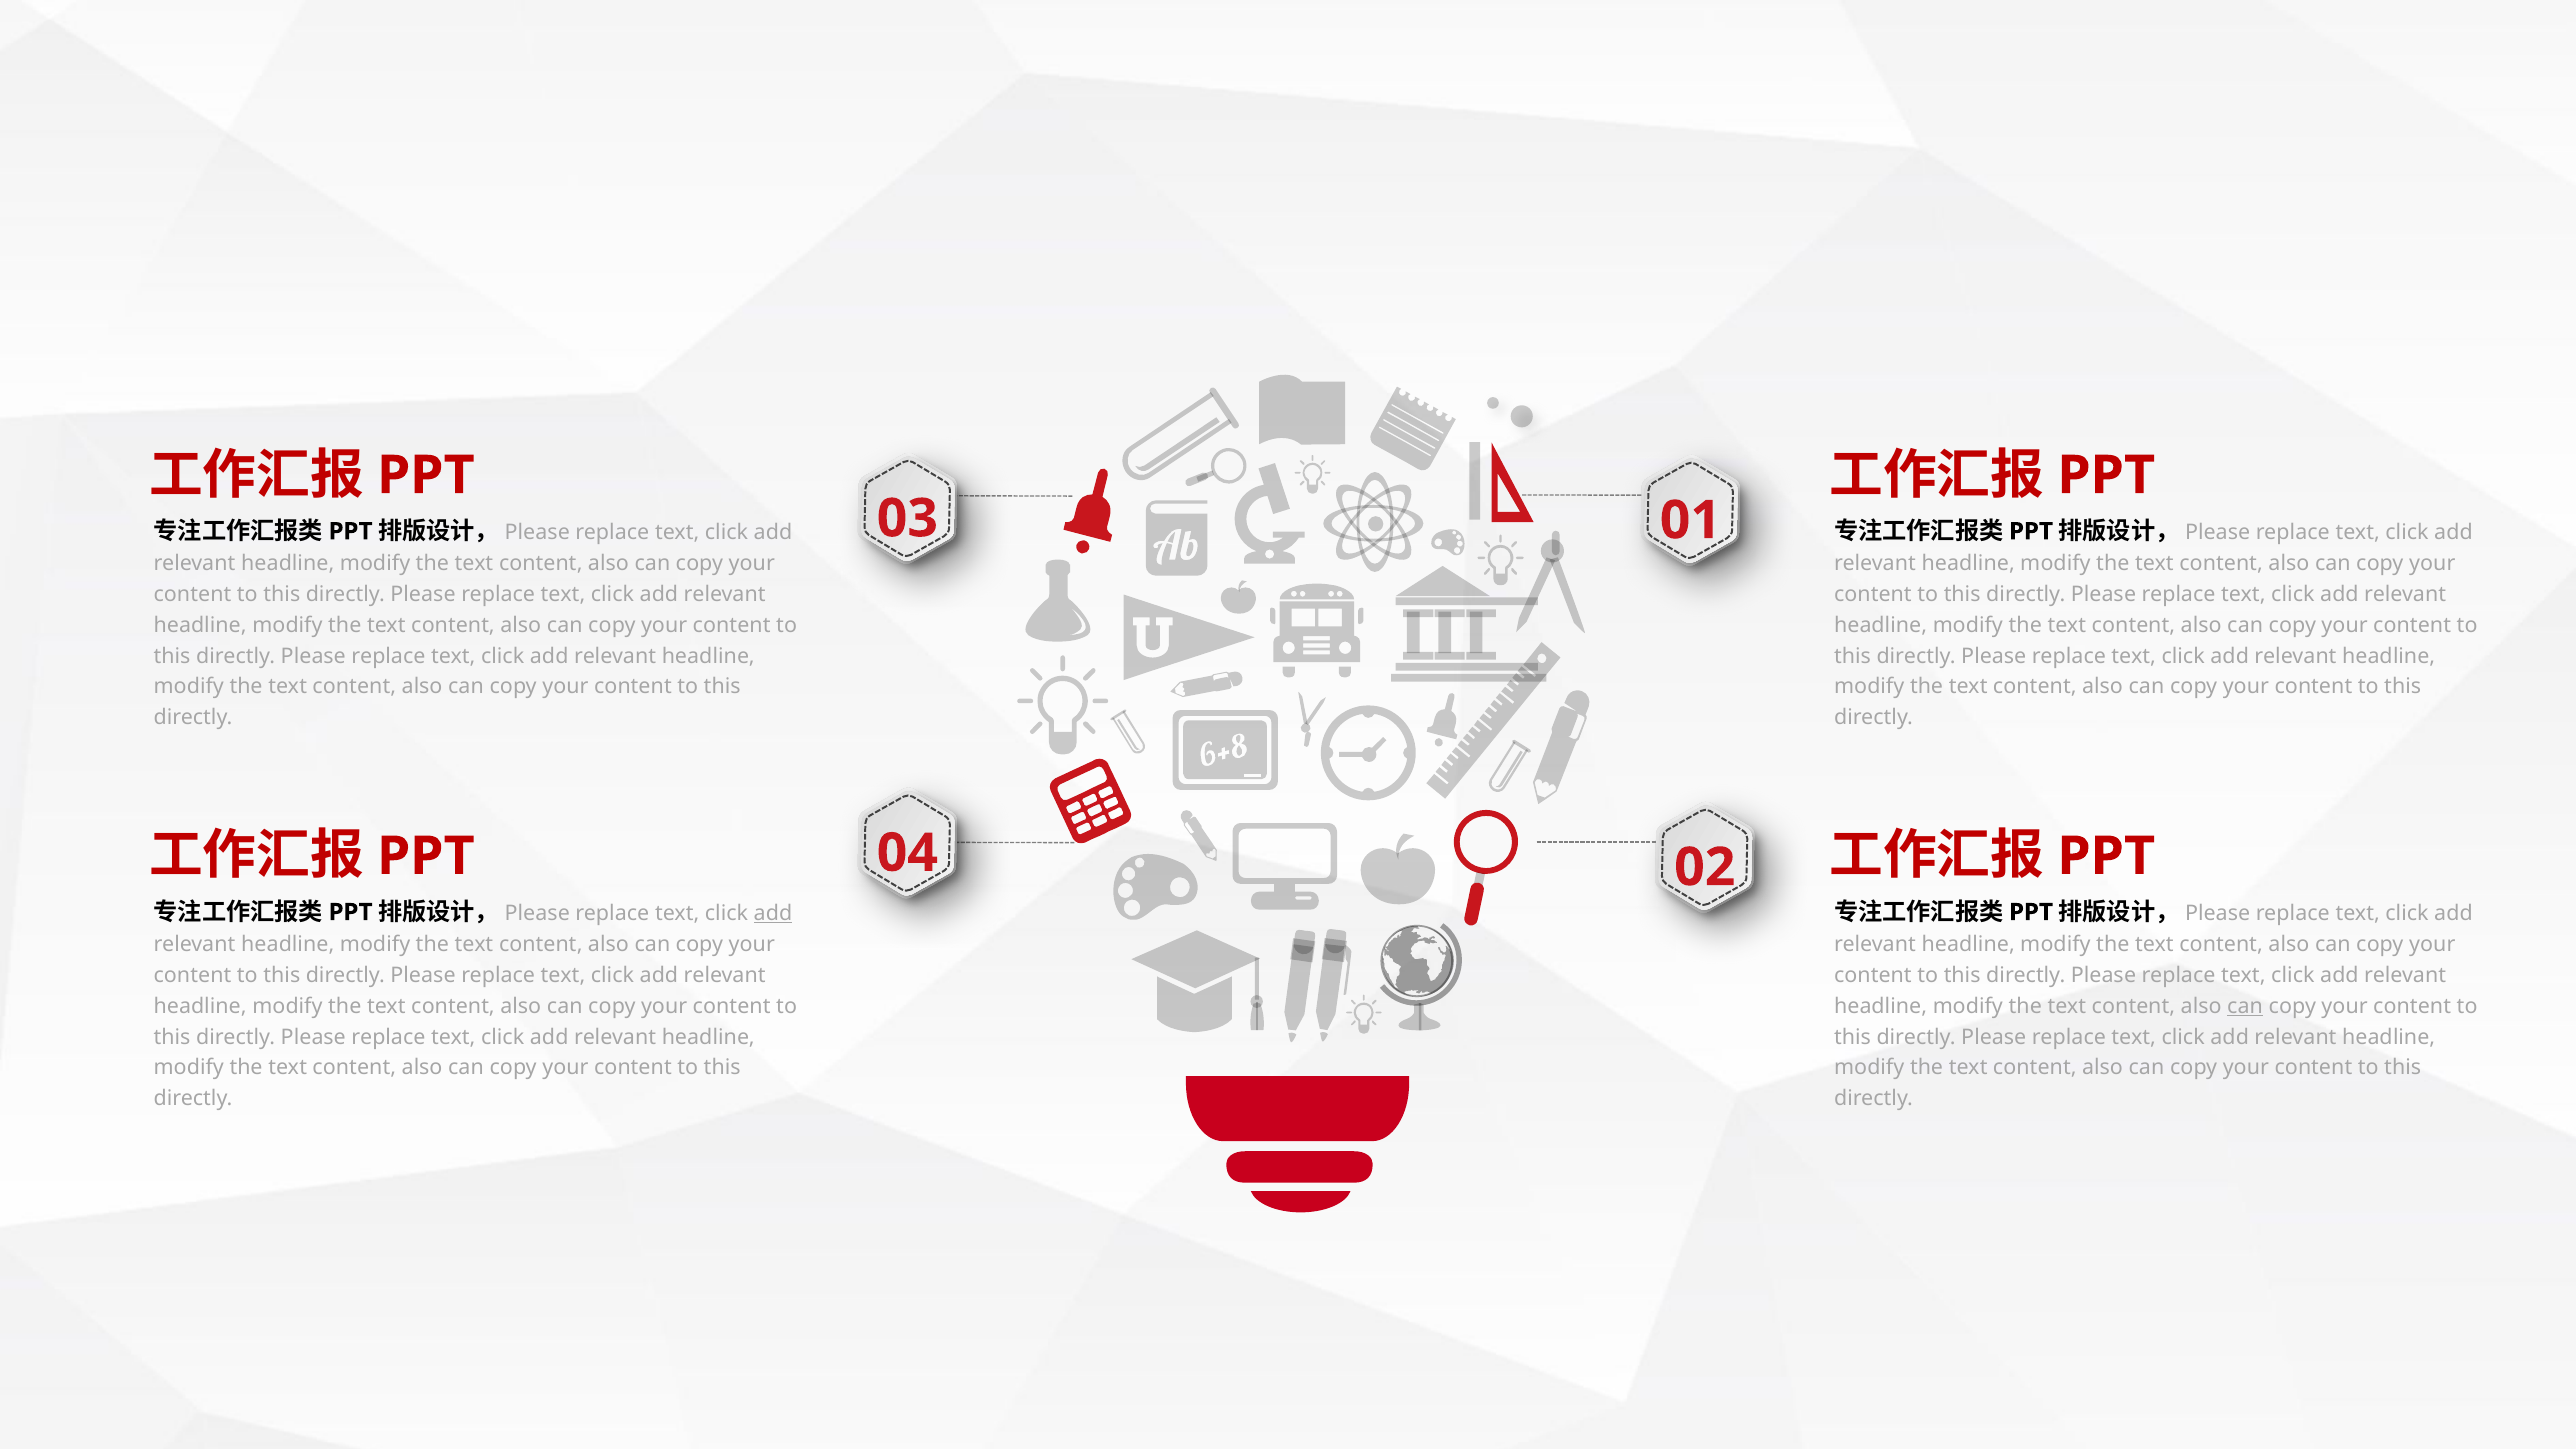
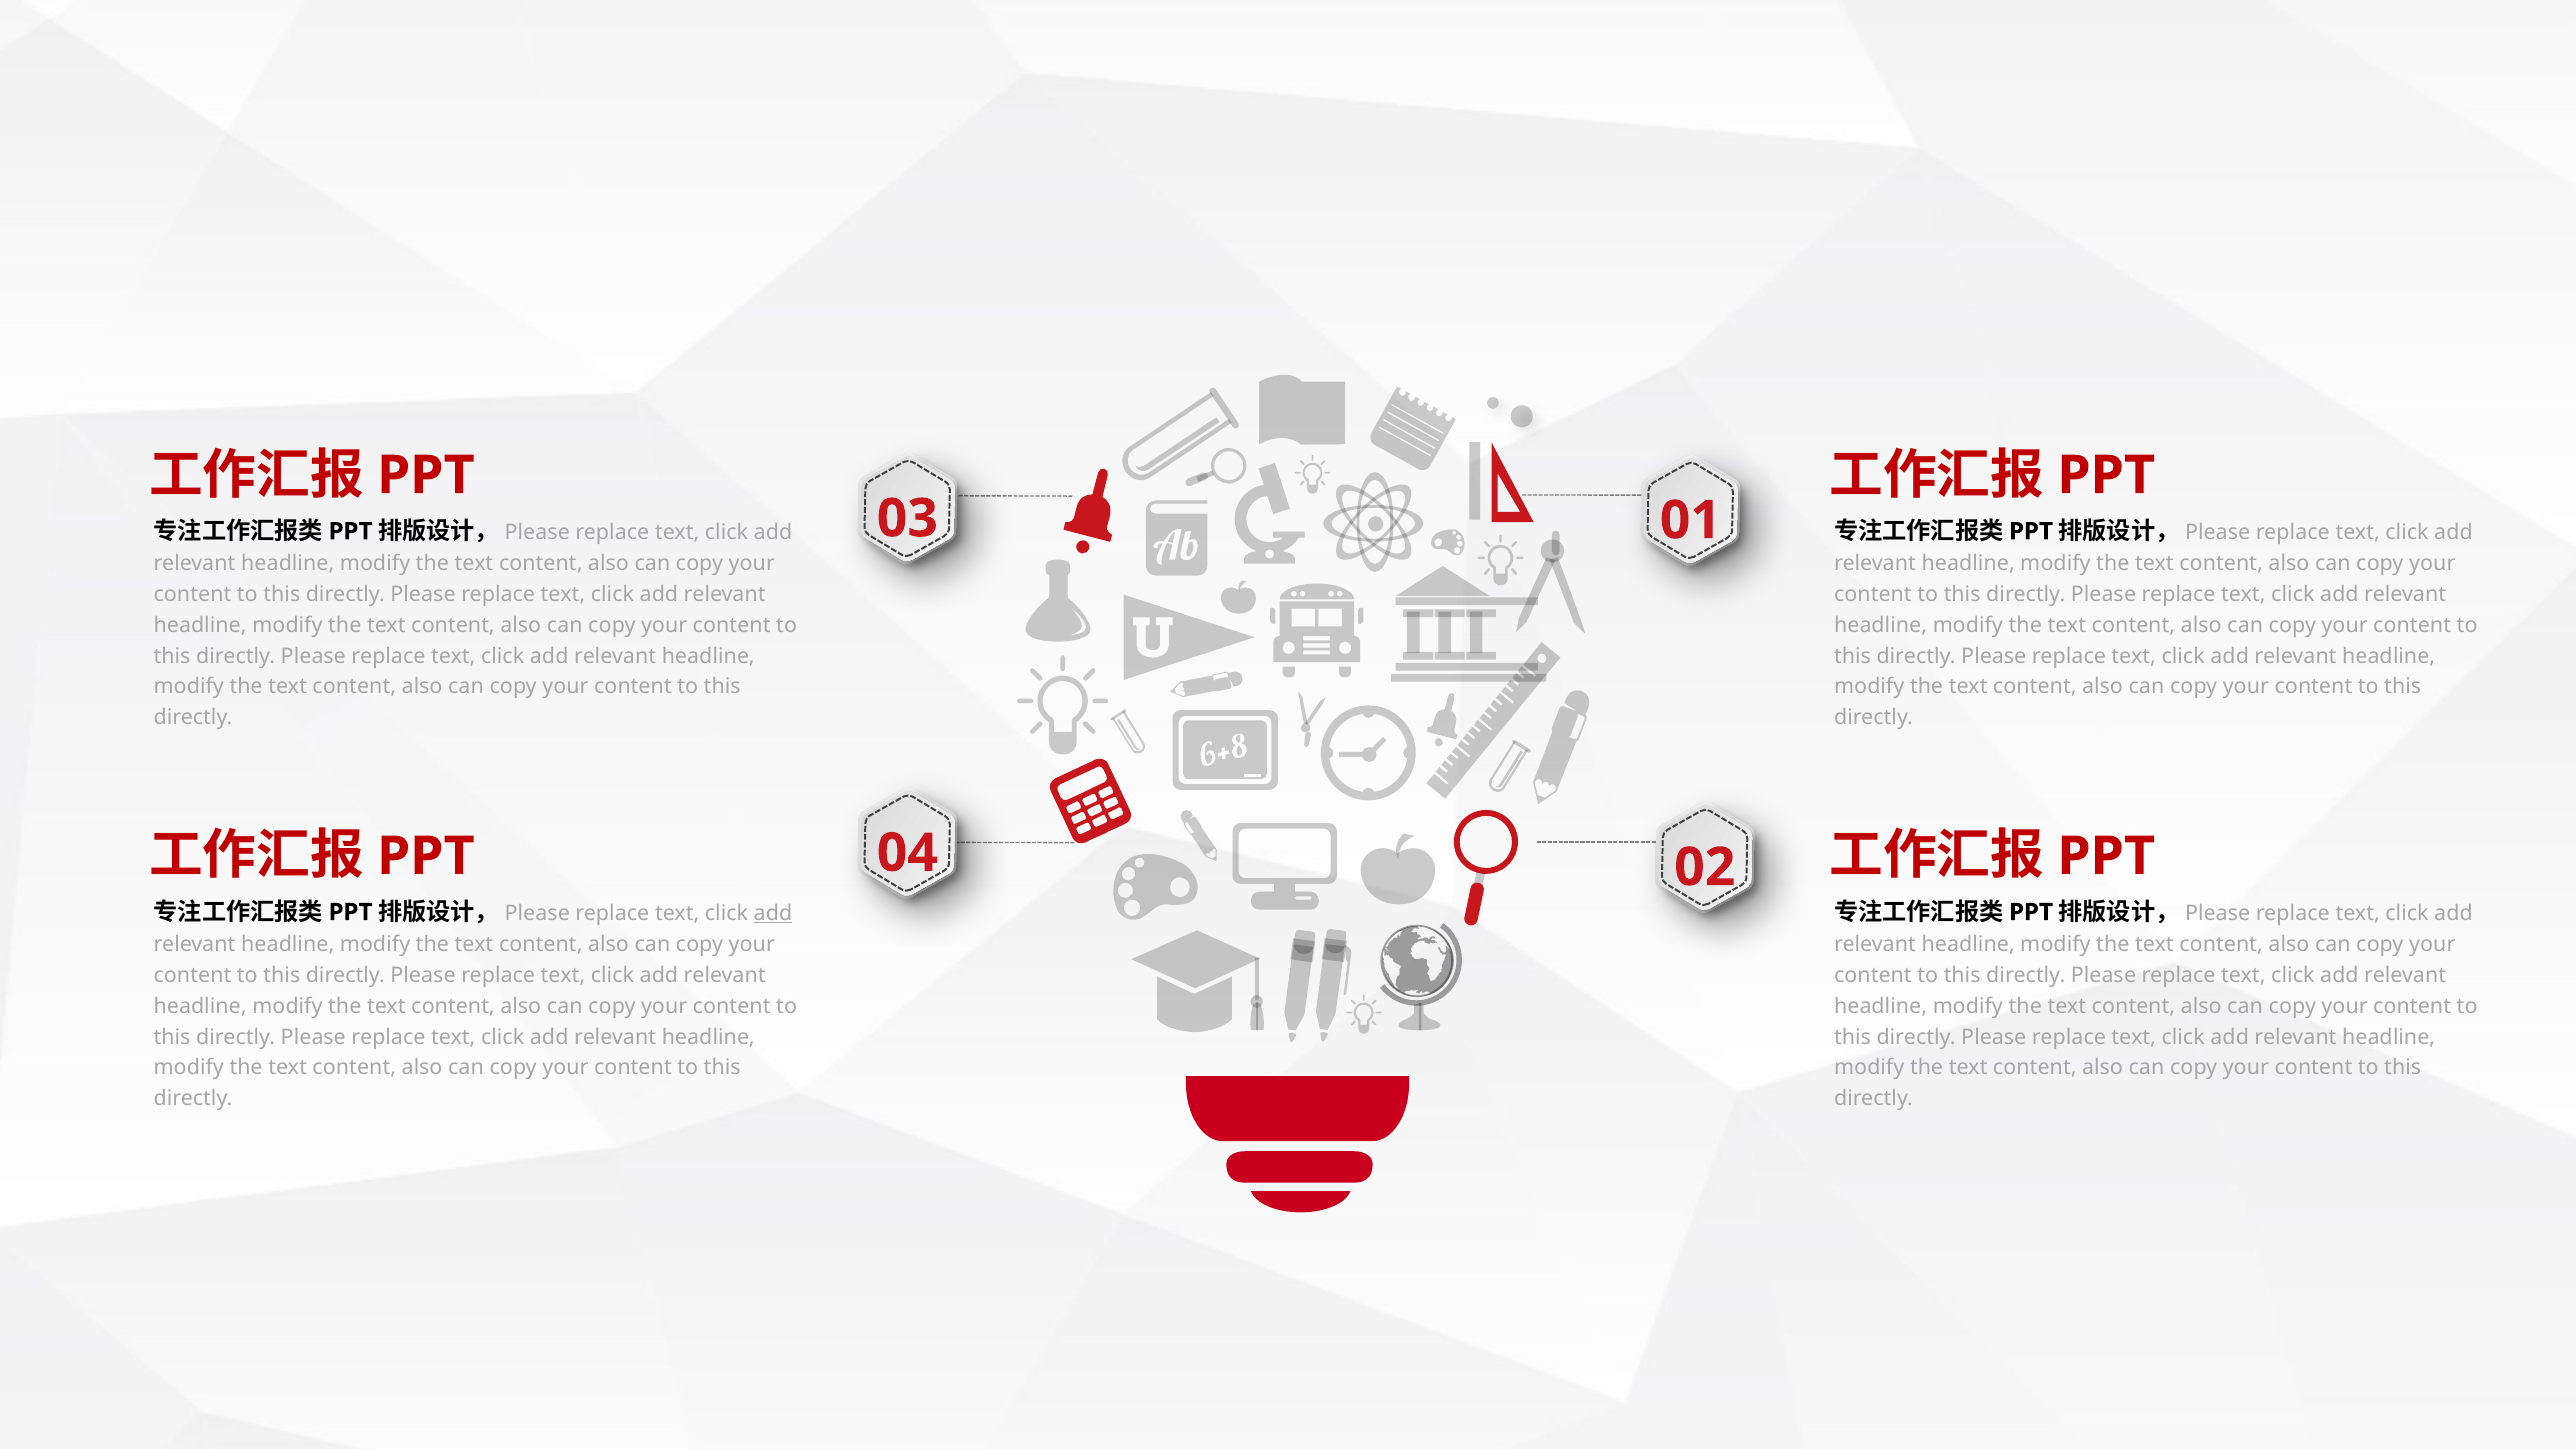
can underline: present -> none (2245, 1006)
